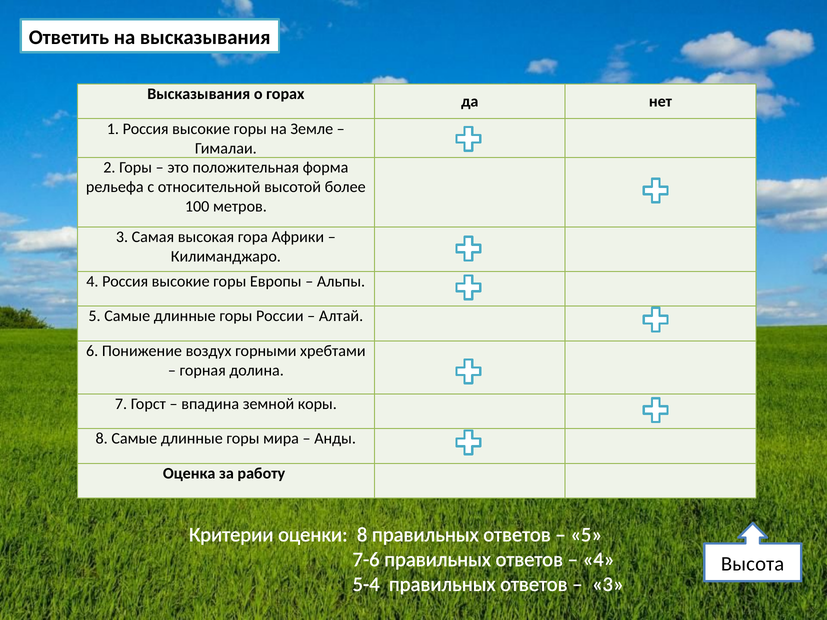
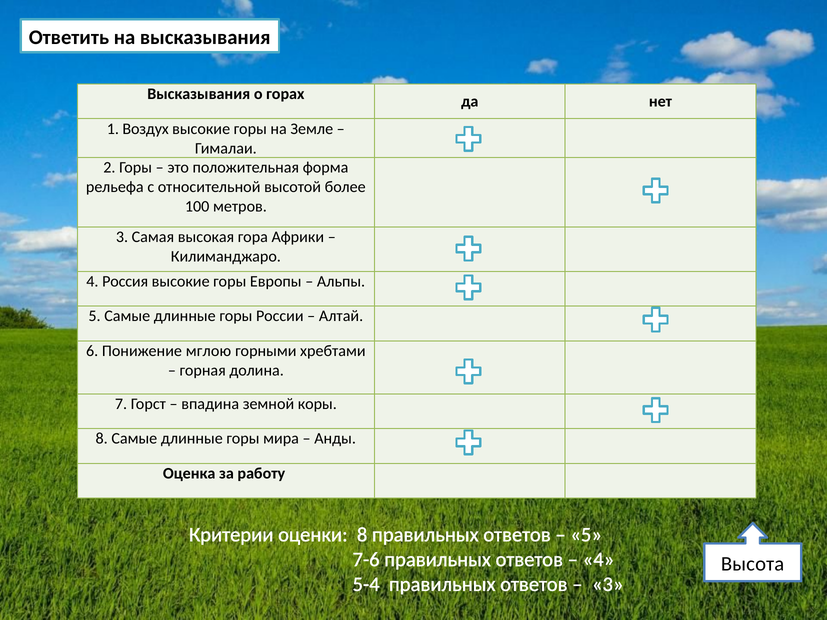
1 Россия: Россия -> Воздух (146, 129)
воздух: воздух -> мглою (208, 351)
